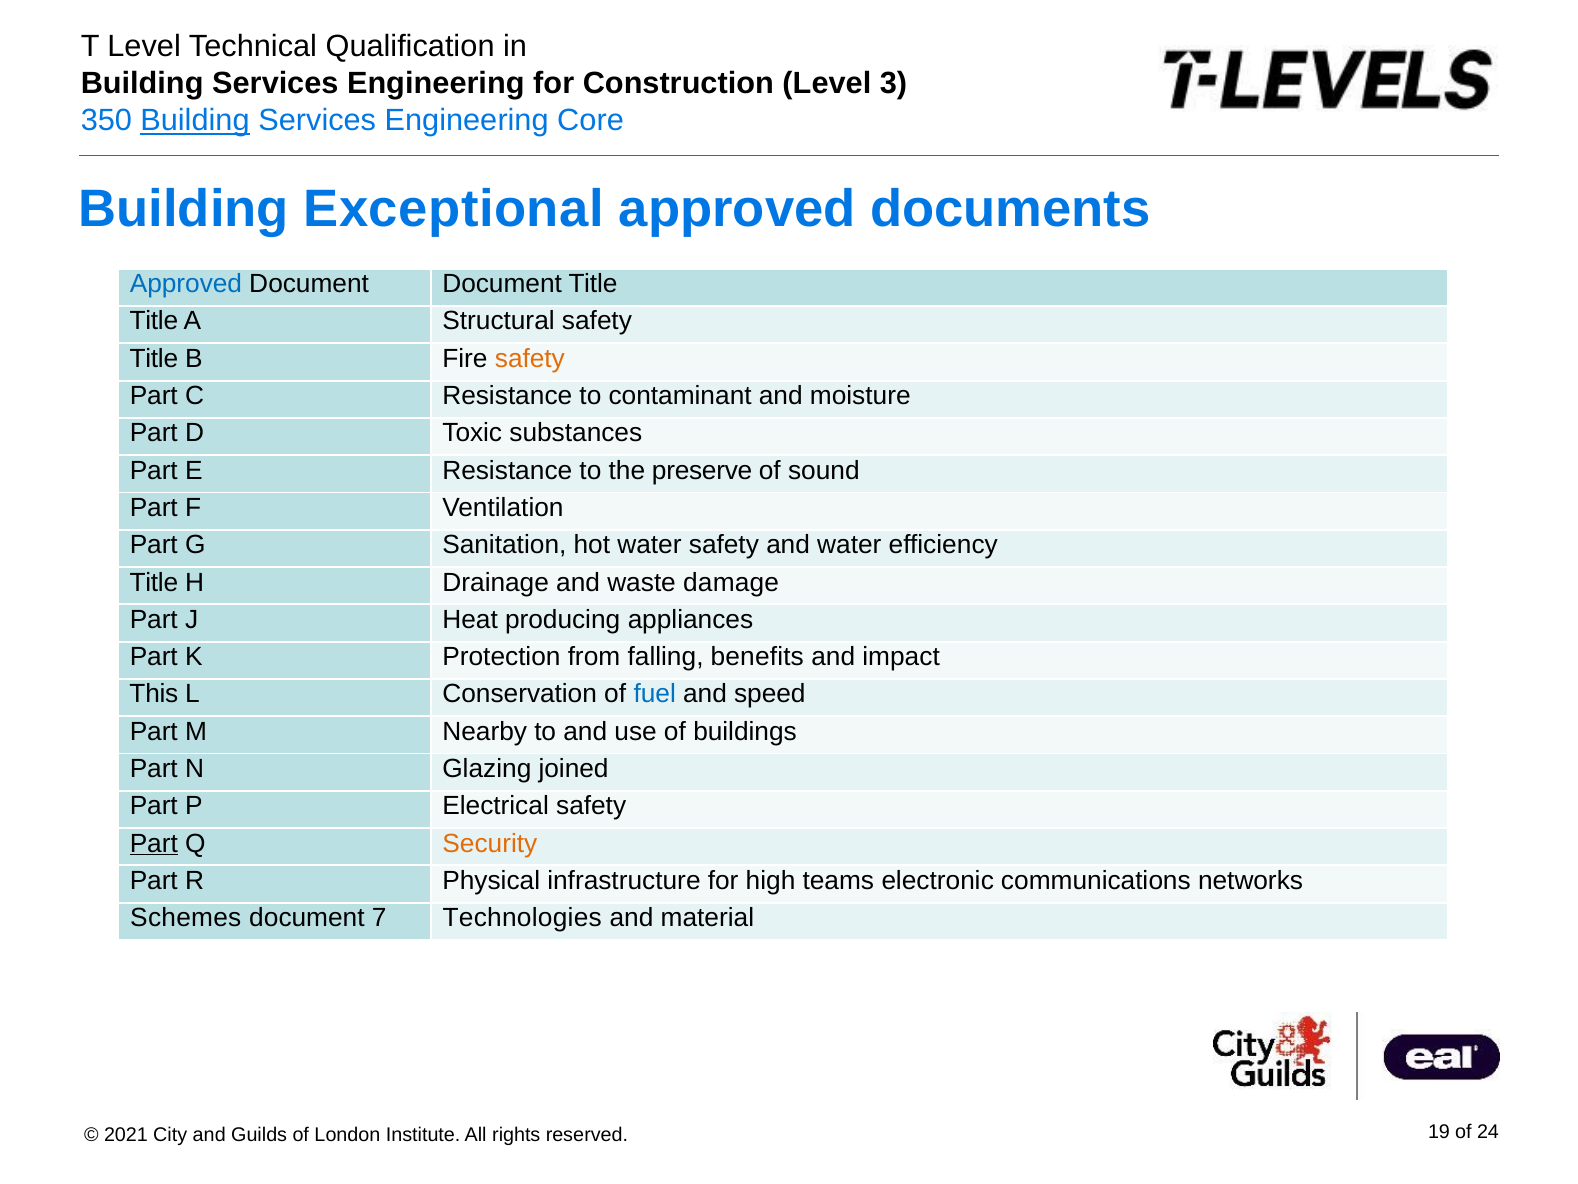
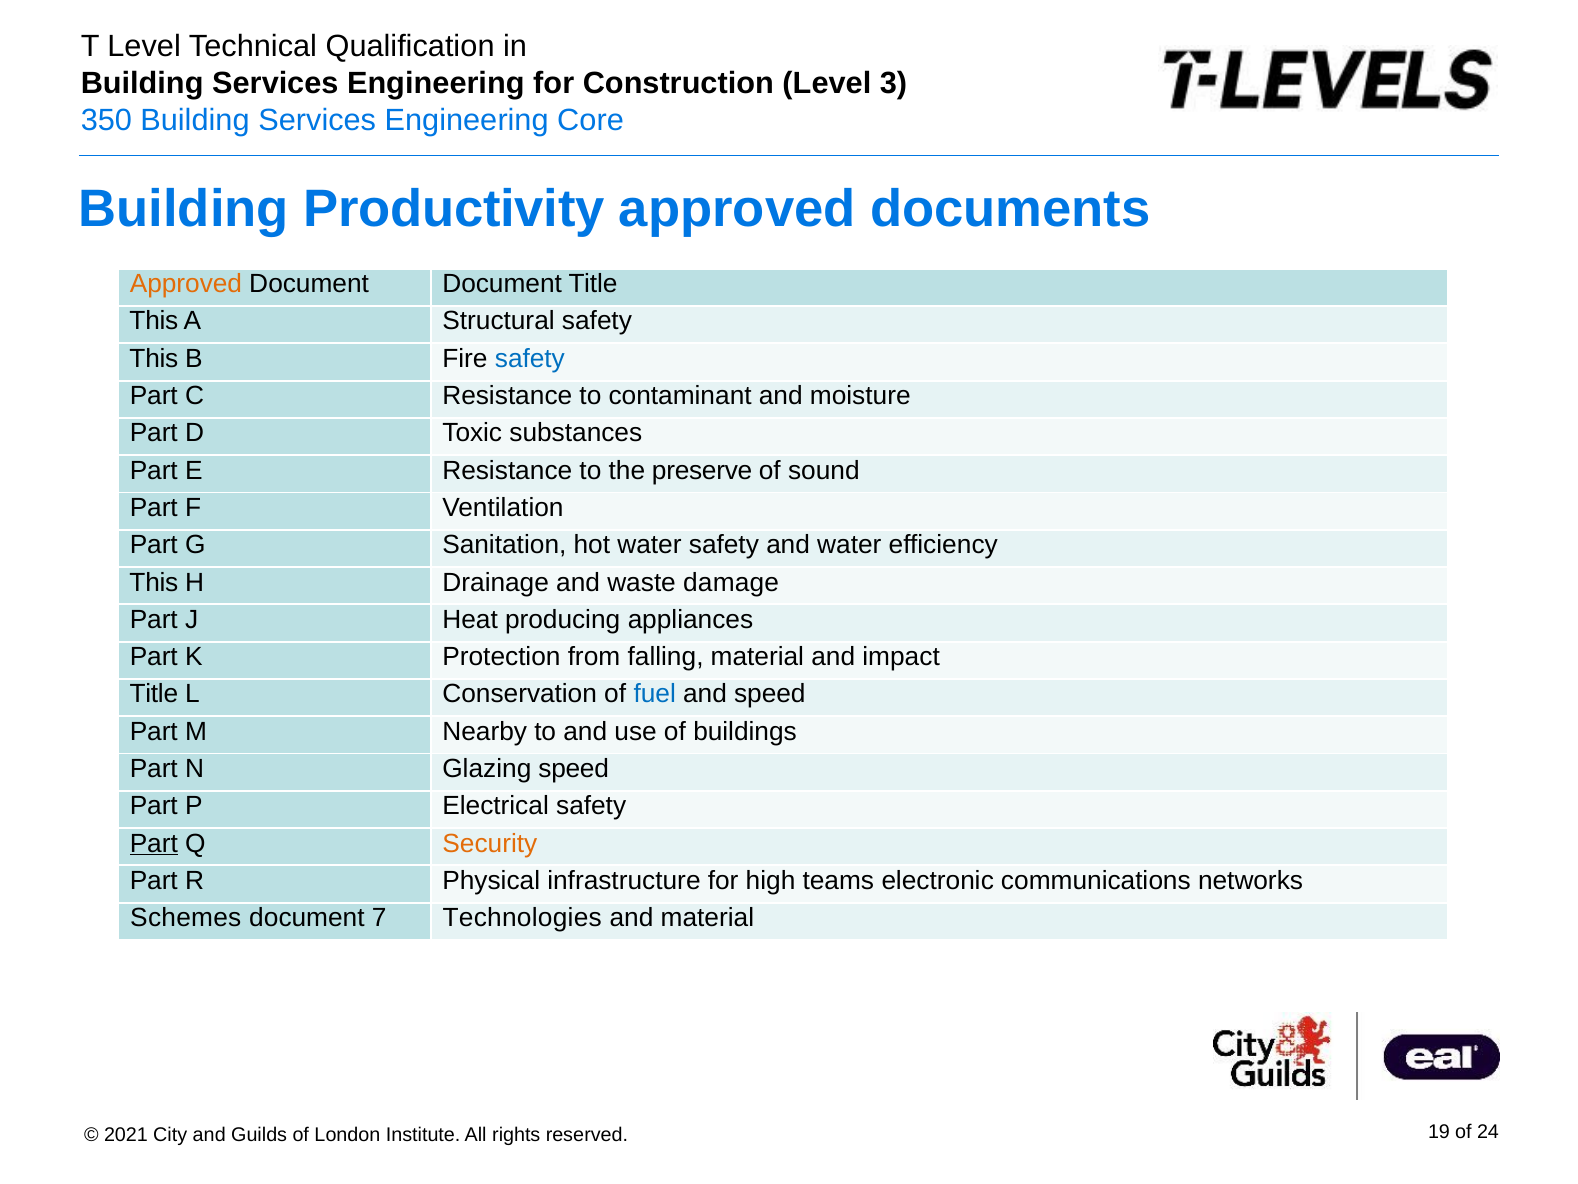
Building underline: present -> none (195, 120)
Exceptional: Exceptional -> Productivity (454, 209)
Approved colour: blue -> orange (186, 284)
Title: Title -> This (154, 321)
Title: Title -> This (154, 358)
safety colour: orange -> blue (530, 358)
Title: Title -> This (154, 582)
falling benefits: benefits -> material (757, 657)
This: This -> Title (154, 694)
Glazing joined: joined -> speed (574, 768)
